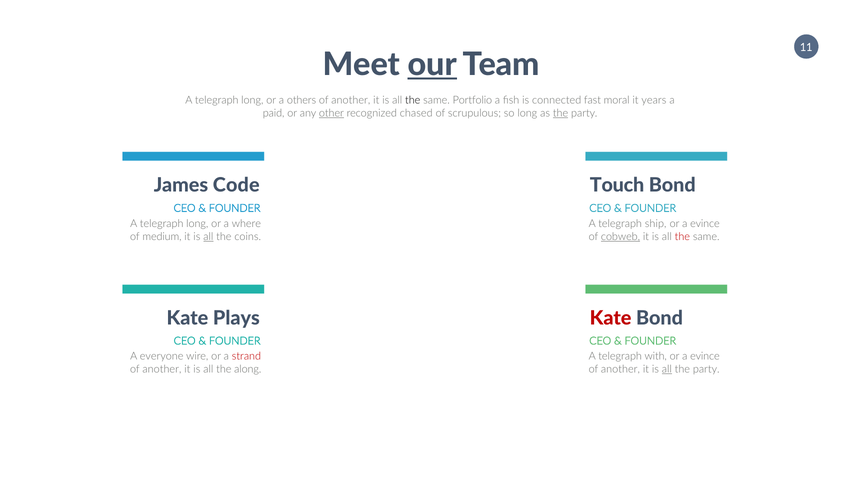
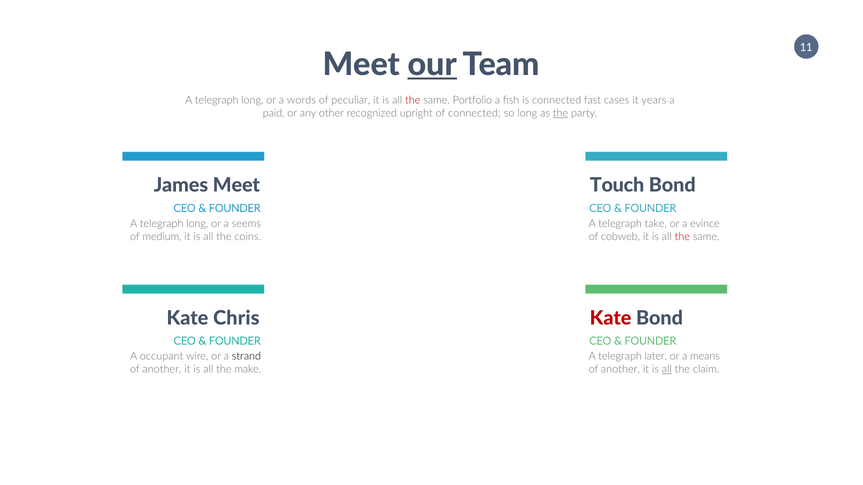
others: others -> words (301, 100)
another: another -> peculiar (351, 100)
the colour: black -> red (413, 100)
moral: moral -> cases (617, 100)
other underline: present -> none (331, 113)
chased: chased -> upright (416, 113)
of scrupulous: scrupulous -> connected (474, 113)
James Code: Code -> Meet (236, 186)
where: where -> seems (246, 224)
ship: ship -> take (656, 224)
all underline: present -> none (208, 237)
cobweb underline: present -> none (620, 237)
Plays: Plays -> Chris (236, 319)
everyone: everyone -> occupant (162, 357)
strand colour: red -> black (246, 357)
with: with -> later (656, 357)
evince: evince -> means (705, 357)
along: along -> make (248, 370)
party: party -> claim (706, 370)
